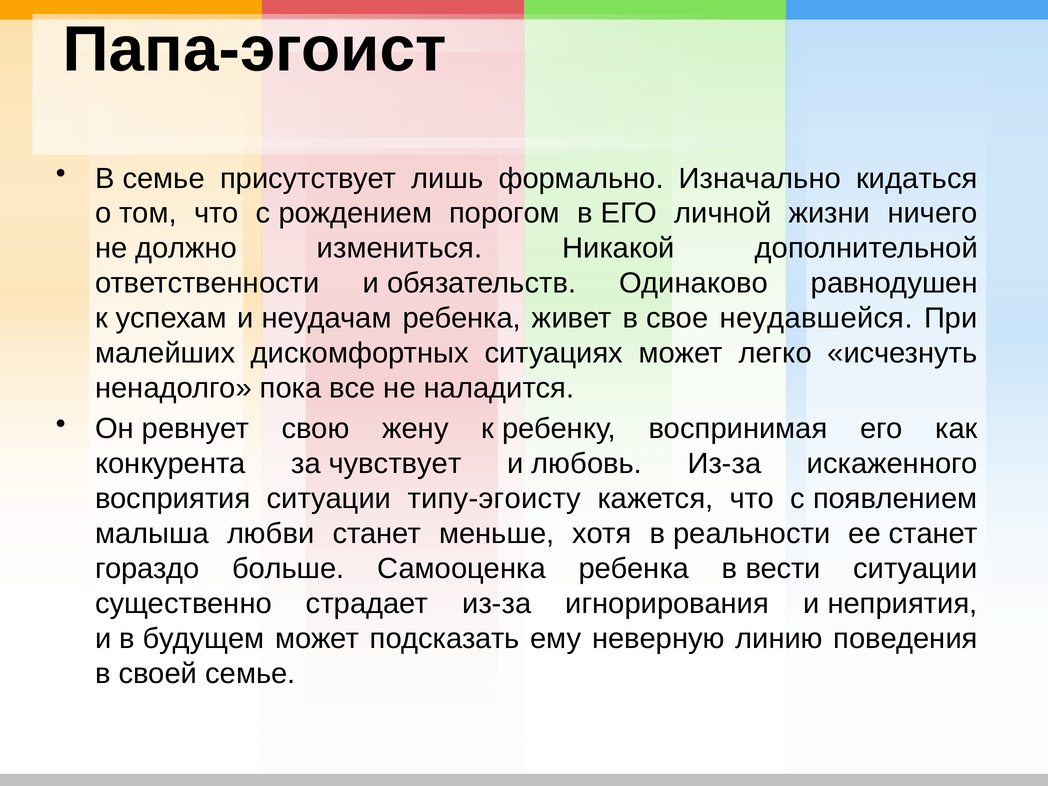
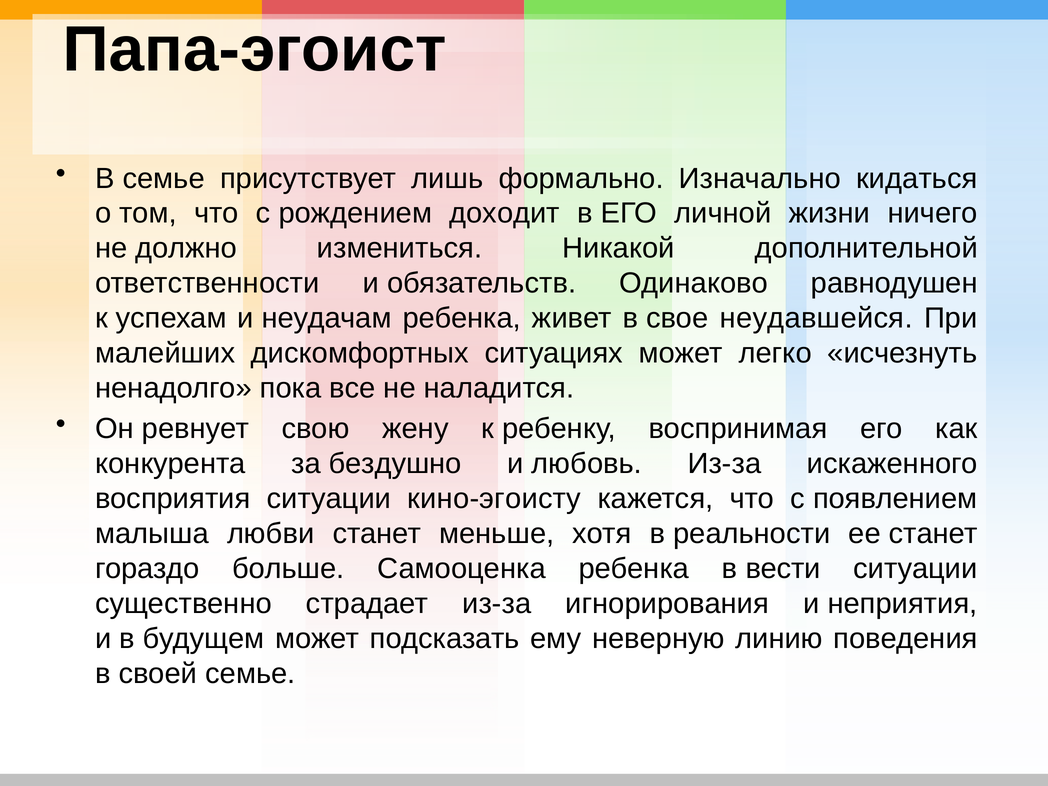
порогом: порогом -> доходит (505, 213)
чувствует: чувствует -> бездушно (395, 464)
типу-эгоисту: типу-эгоисту -> кино-эгоисту (494, 499)
